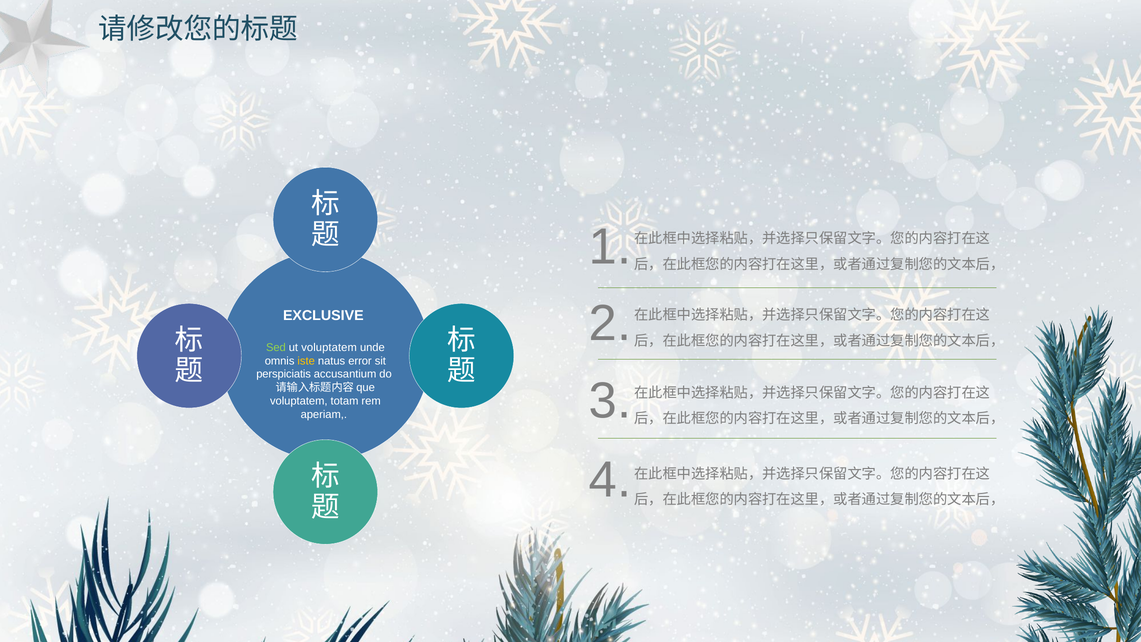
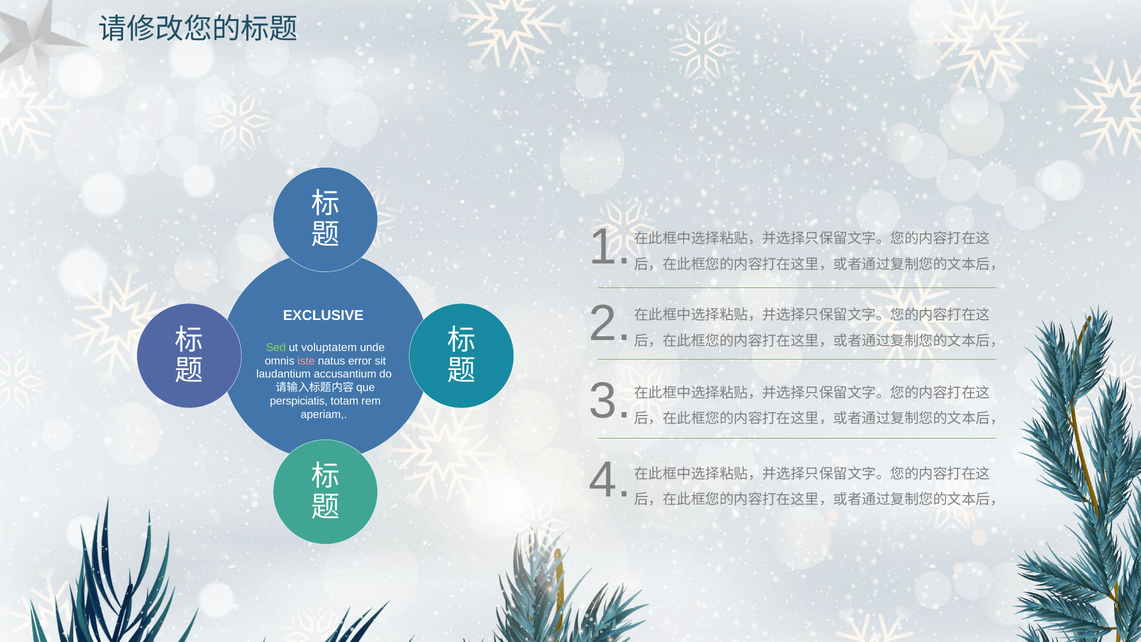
iste colour: yellow -> pink (306, 361)
perspiciatis: perspiciatis -> laudantium (284, 374)
voluptatem: voluptatem -> perspiciatis (299, 401)
